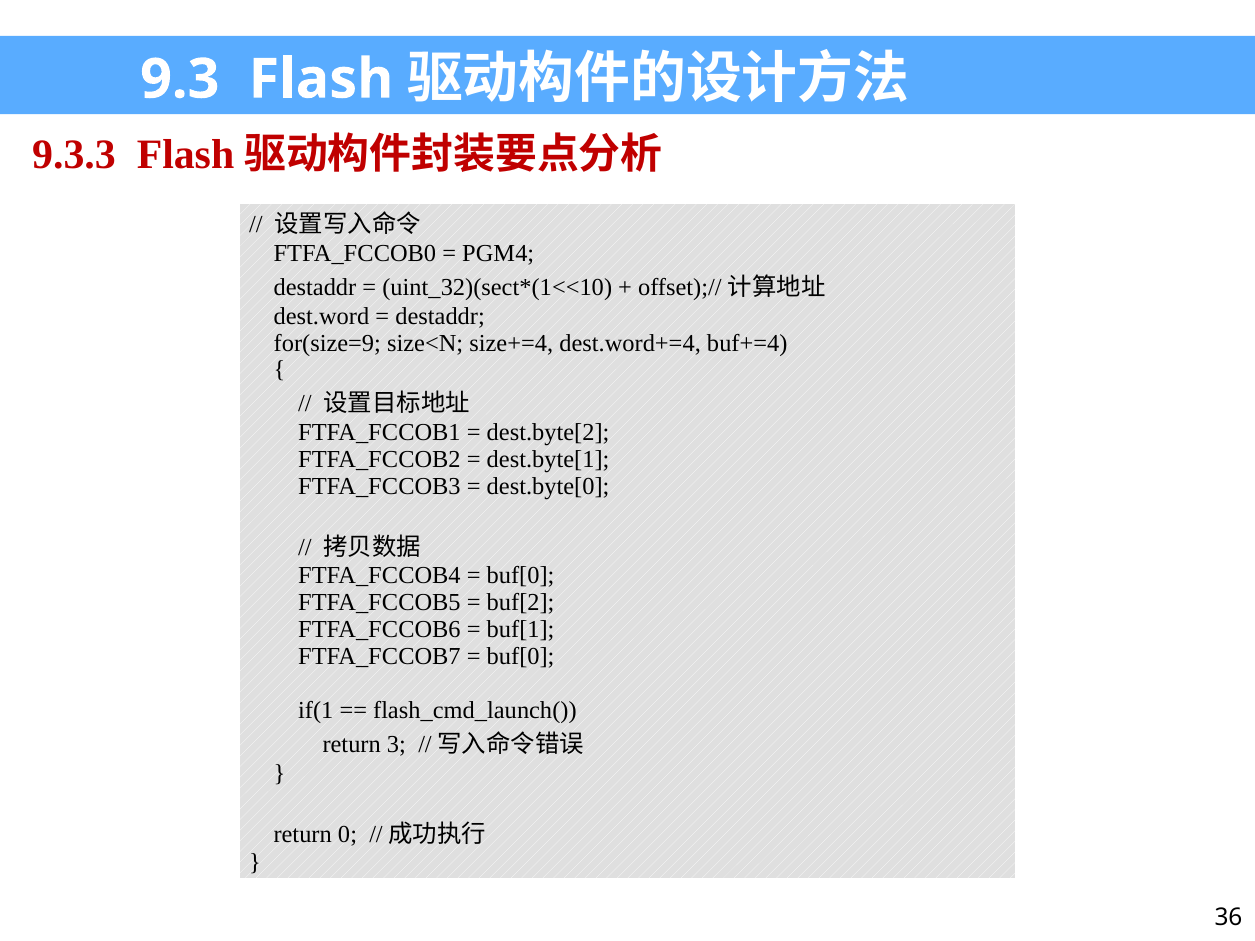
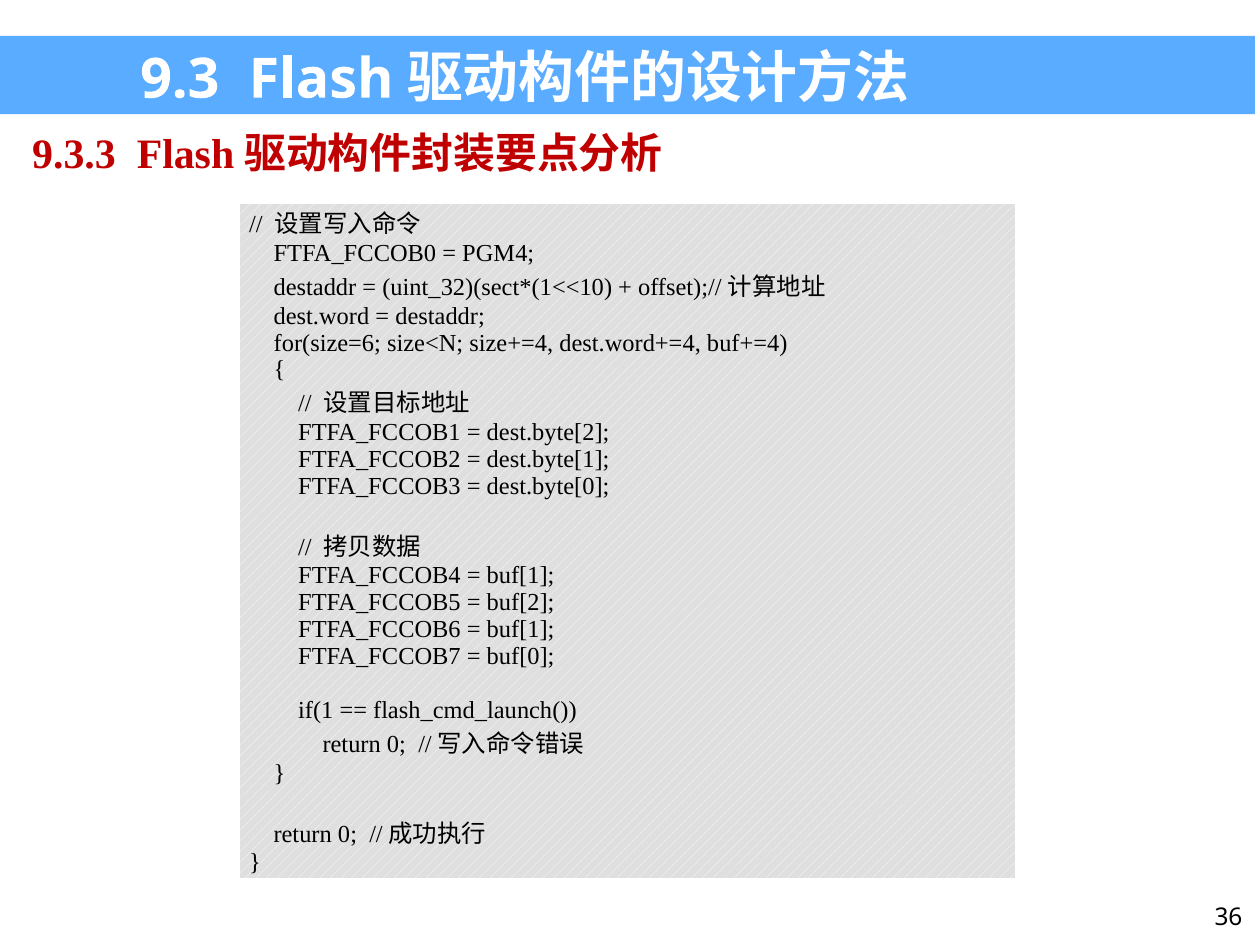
for(size=9: for(size=9 -> for(size=6 (327, 343)
buf[0: buf[0 -> buf[1 (521, 576)
3: 3 -> 0 (396, 745)
